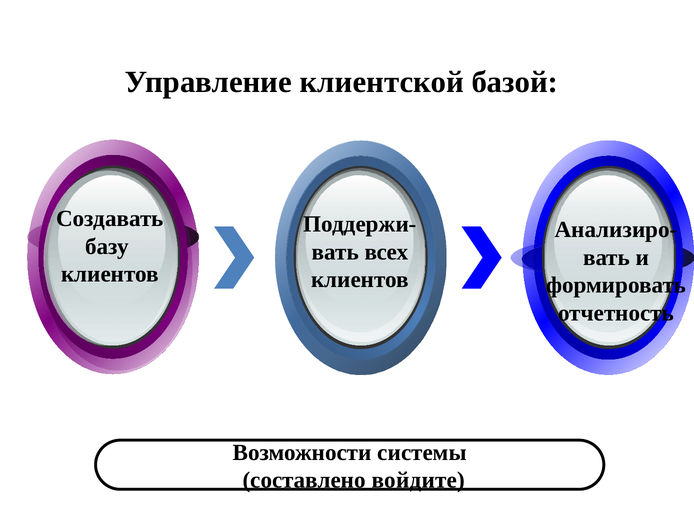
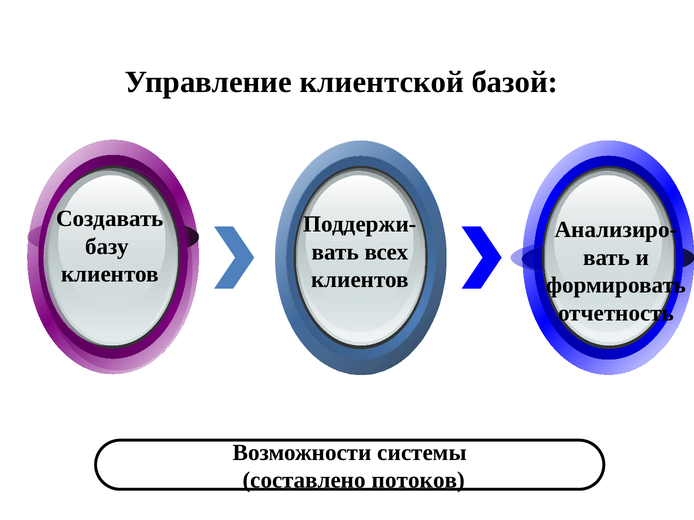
войдите: войдите -> потоков (418, 481)
